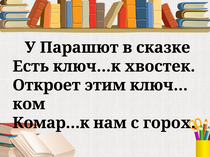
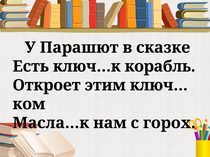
хвостек: хвостек -> корабль (160, 67)
Комар…к: Комар…к -> Масла…к (51, 123)
